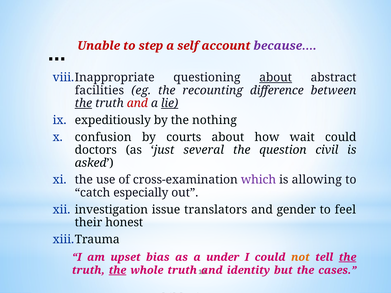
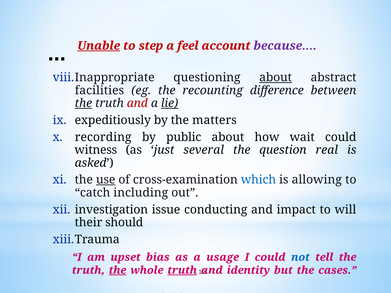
Unable underline: none -> present (99, 46)
self: self -> feel (188, 46)
nothing: nothing -> matters (214, 120)
confusion: confusion -> recording (103, 137)
courts: courts -> public (184, 137)
doctors: doctors -> witness (96, 150)
civil: civil -> real (327, 150)
use underline: none -> present (106, 180)
which colour: purple -> blue (258, 180)
especially: especially -> including (141, 193)
translators: translators -> conducting (216, 210)
gender: gender -> impact (296, 210)
feel: feel -> will (345, 210)
honest: honest -> should (124, 223)
under: under -> usage (223, 257)
not colour: orange -> blue (300, 257)
the underline: present -> none (348, 257)
truth underline: none -> present (182, 270)
